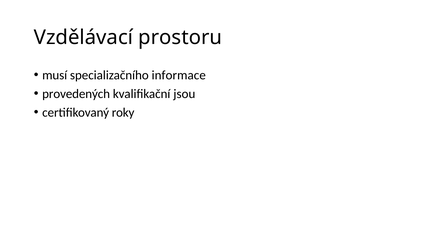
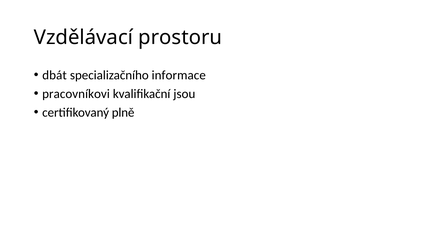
musí: musí -> dbát (55, 75)
provedených: provedených -> pracovníkovi (76, 94)
roky: roky -> plně (123, 112)
